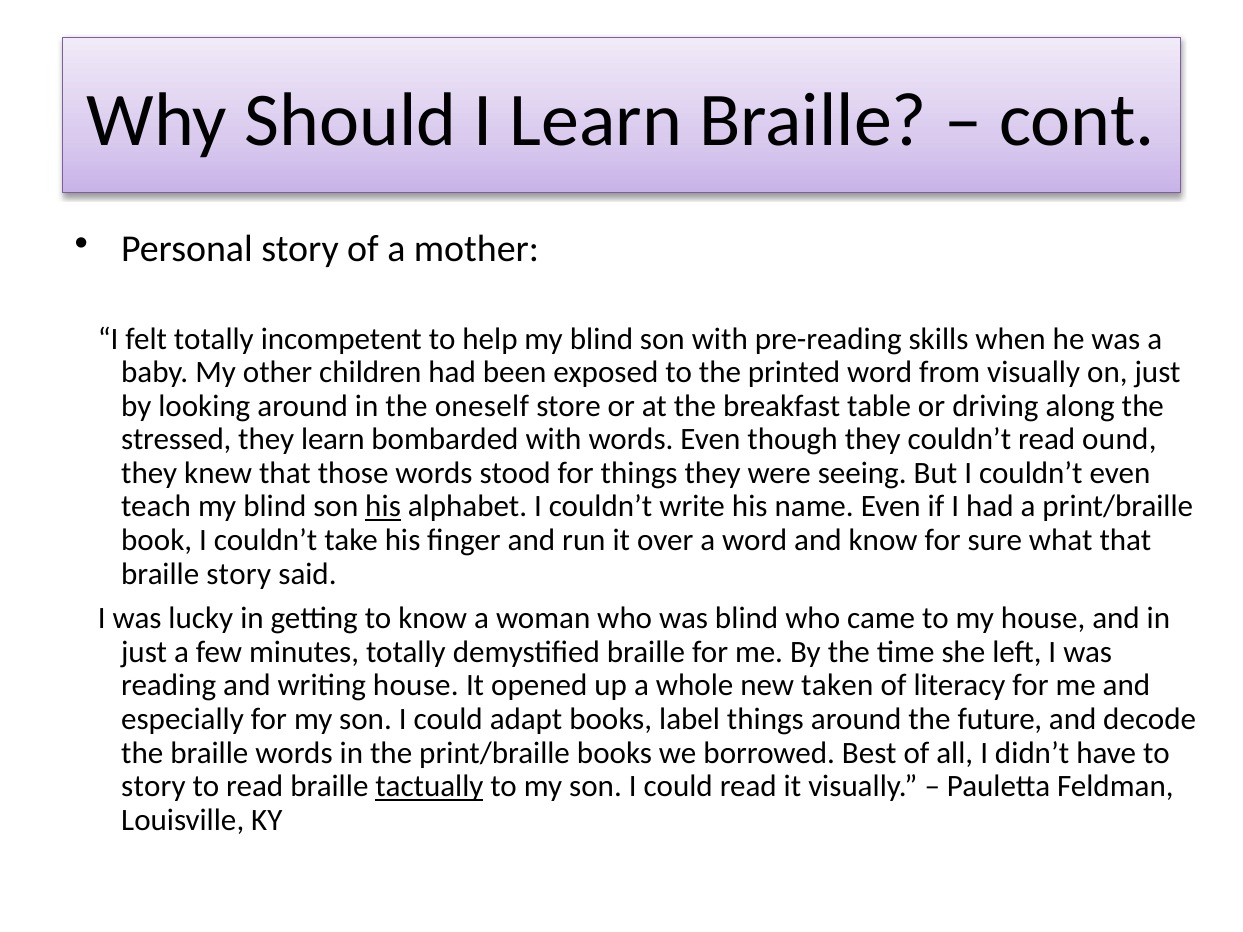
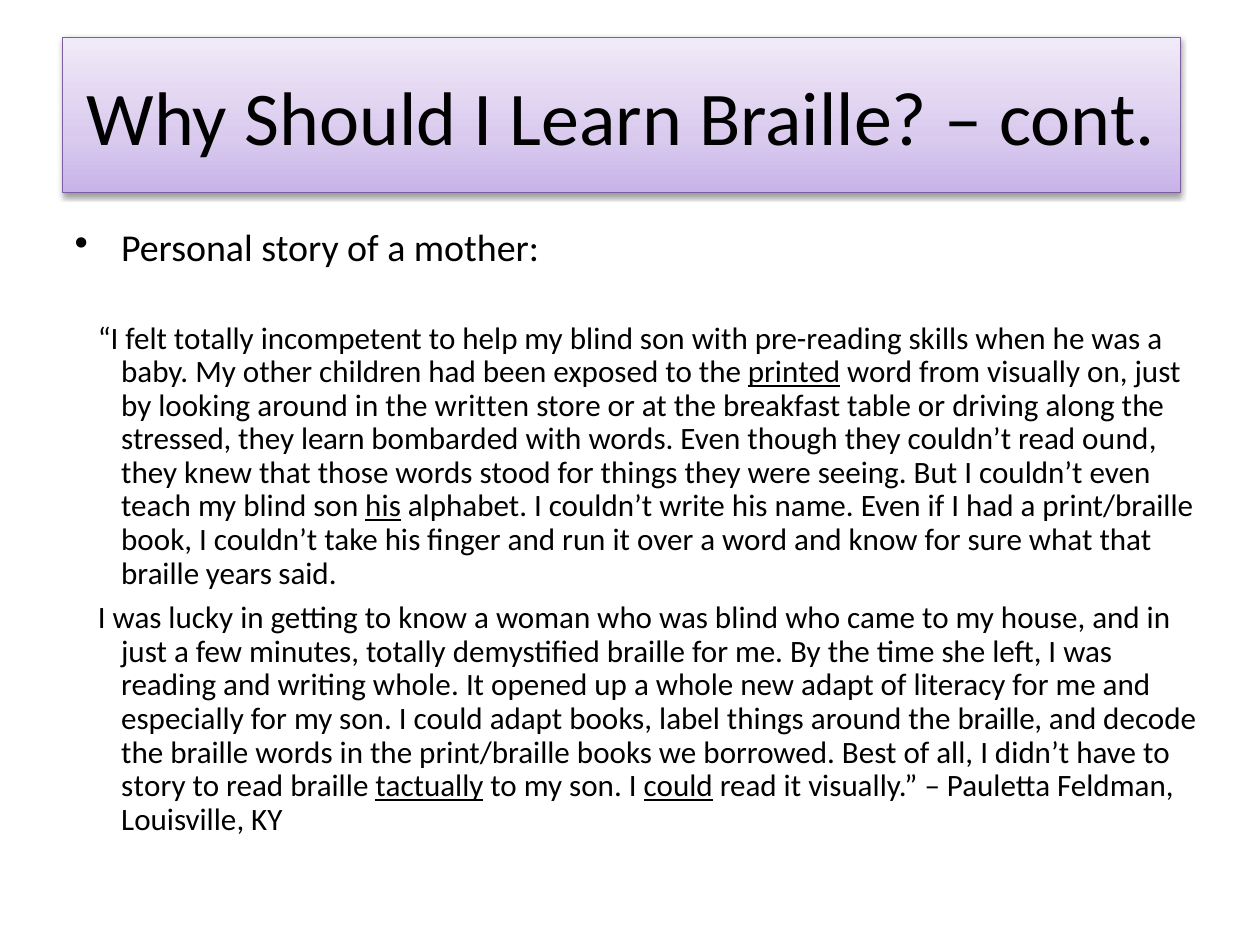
printed underline: none -> present (794, 373)
oneself: oneself -> written (482, 406)
braille story: story -> years (239, 574)
writing house: house -> whole (416, 686)
new taken: taken -> adapt (837, 686)
around the future: future -> braille (1000, 719)
could underline: none -> present (678, 787)
